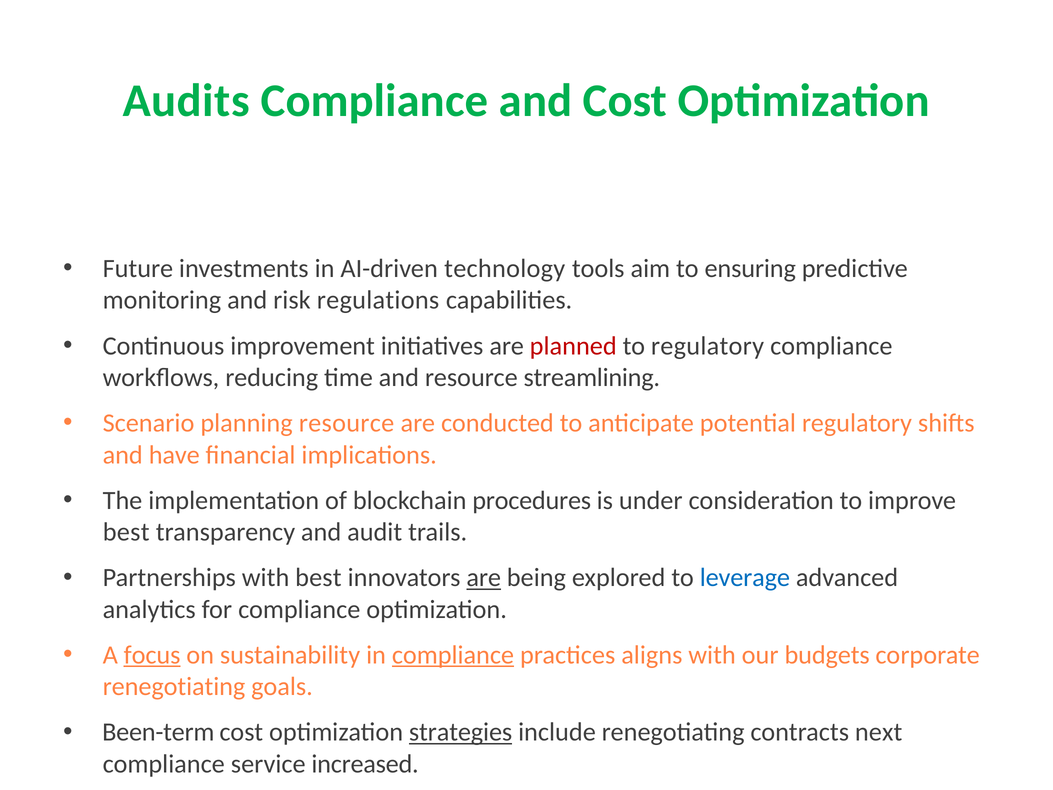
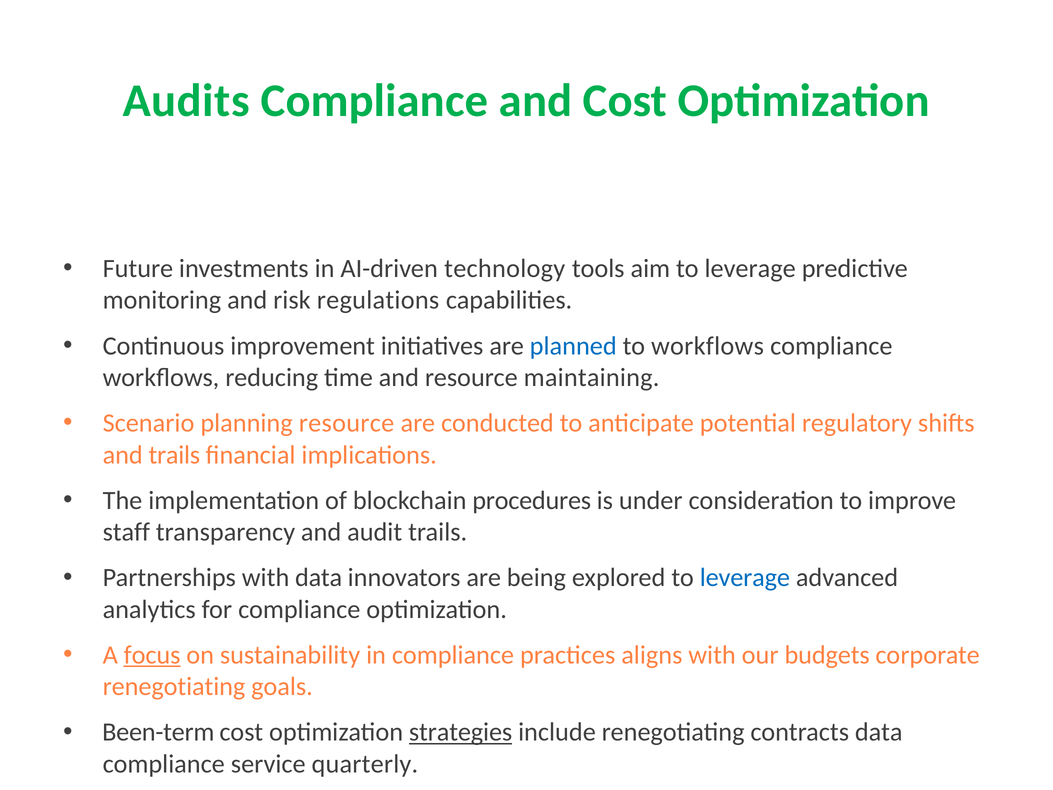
aim to ensuring: ensuring -> leverage (750, 269)
planned colour: red -> blue (573, 346)
to regulatory: regulatory -> workflows (707, 346)
streamlining: streamlining -> maintaining (592, 377)
and have: have -> trails (174, 455)
best: best -> staff (126, 532)
with best: best -> data (319, 578)
are underline: present -> none (484, 578)
compliance underline: present -> none (453, 655)
contracts next: next -> data (879, 732)
increased: increased -> quarterly (365, 764)
